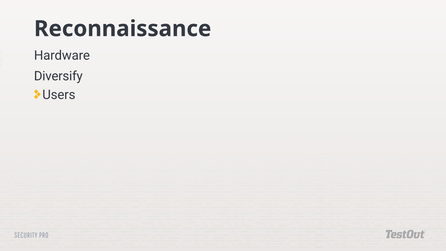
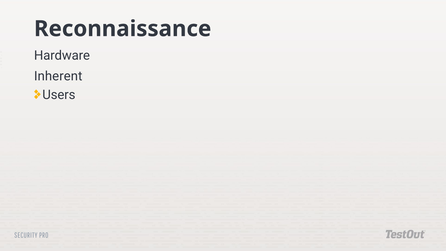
Diversify: Diversify -> Inherent (58, 76)
